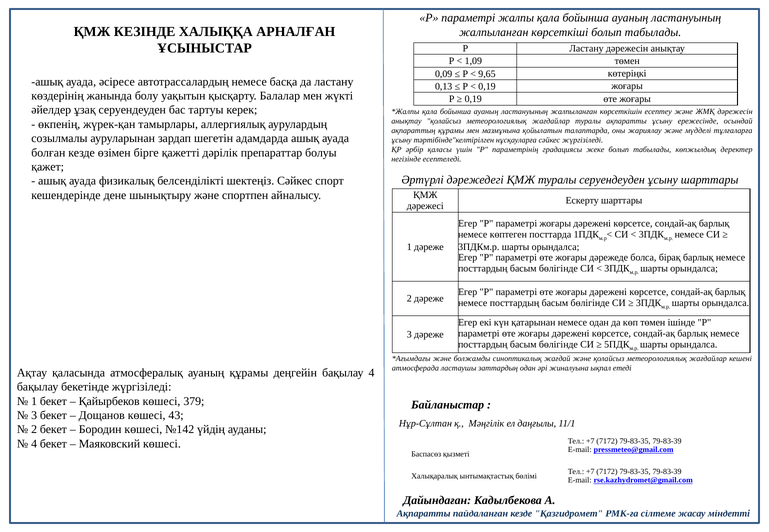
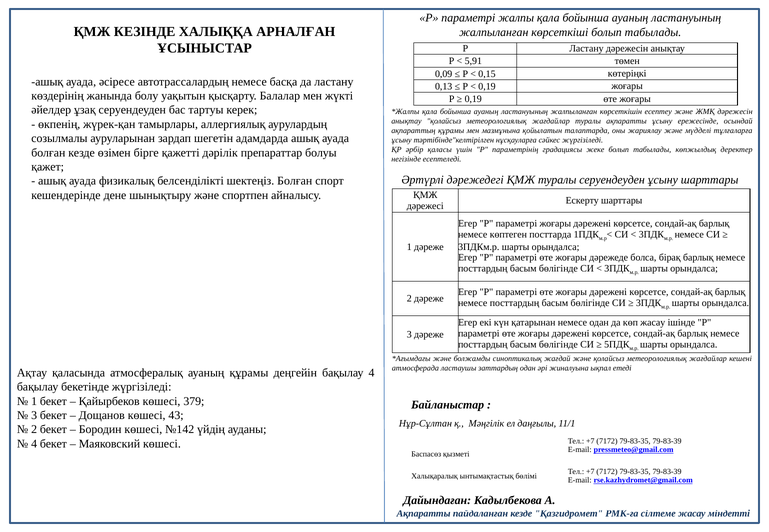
1,09: 1,09 -> 5,91 (473, 61)
9,65: 9,65 -> 0,15 (487, 74)
шектеңіз Сәйкес: Сәйкес -> Болған (295, 181)
көп төмен: төмен -> жасау (653, 323)
